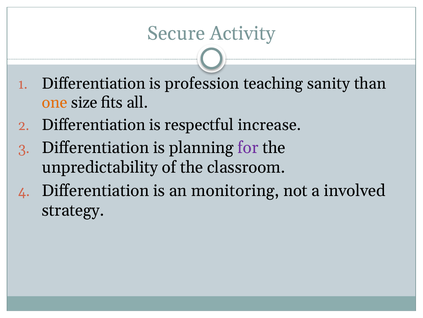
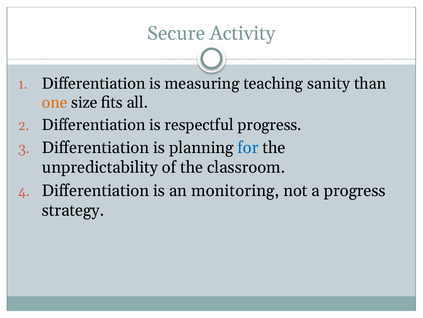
profession: profession -> measuring (202, 83)
respectful increase: increase -> progress (270, 125)
for colour: purple -> blue (248, 147)
a involved: involved -> progress (355, 190)
